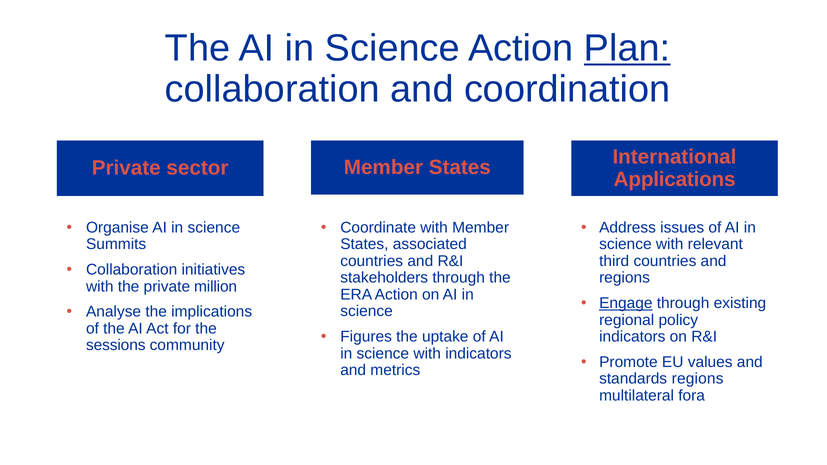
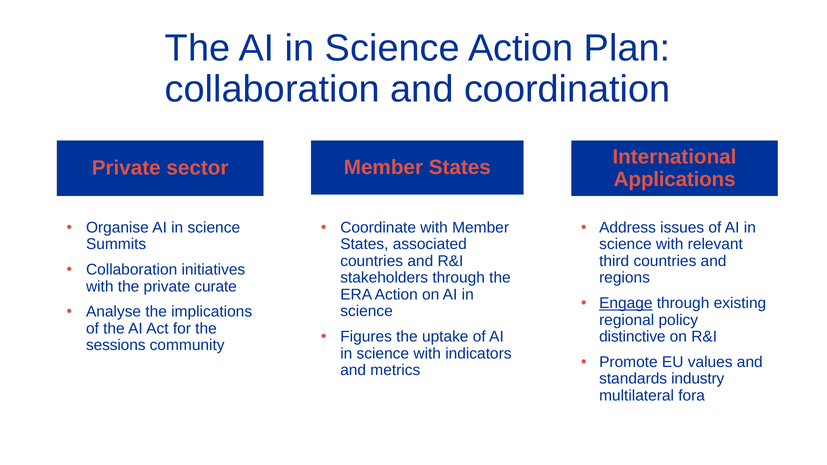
Plan underline: present -> none (627, 48)
million: million -> curate (216, 287)
indicators: indicators -> distinctive (632, 337)
standards regions: regions -> industry (698, 379)
